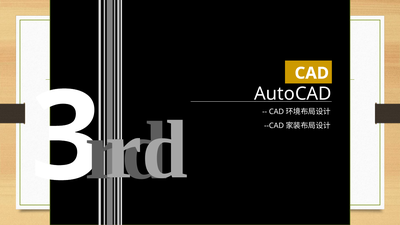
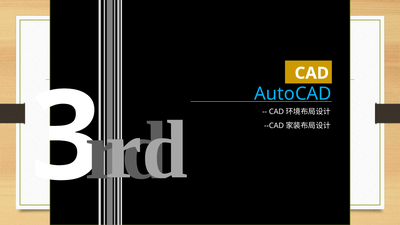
AutoCAD colour: white -> light blue (293, 94)
